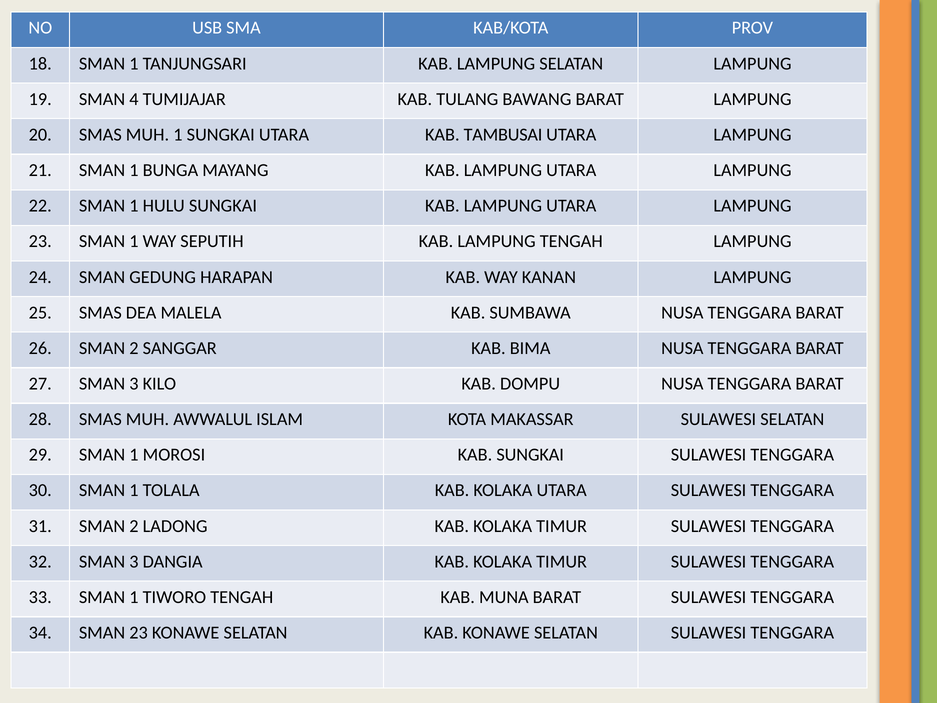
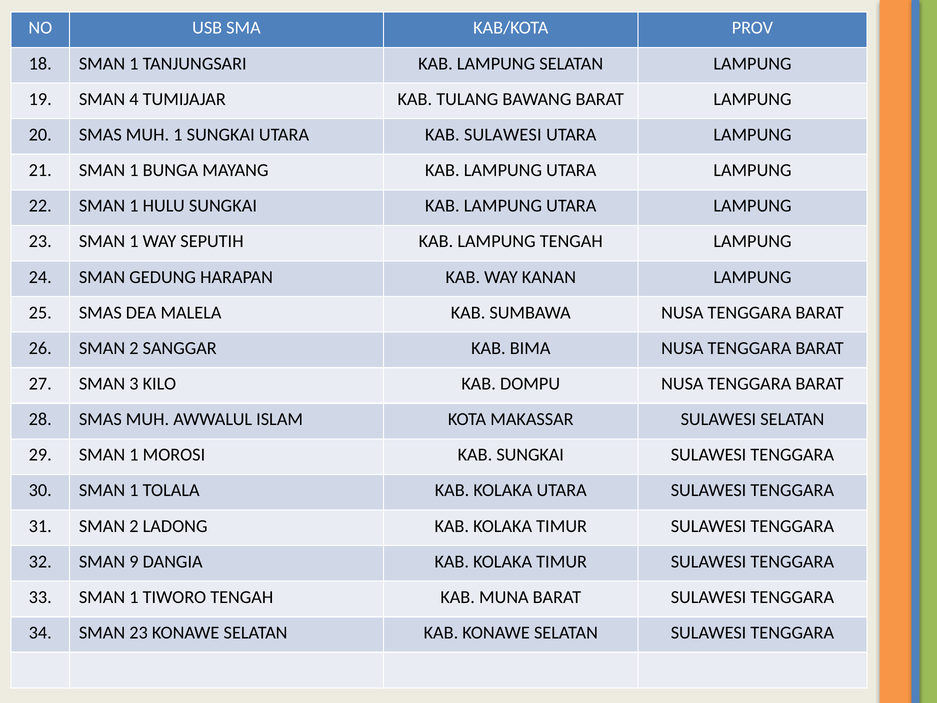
KAB TAMBUSAI: TAMBUSAI -> SULAWESI (503, 135)
32 SMAN 3: 3 -> 9 (134, 561)
